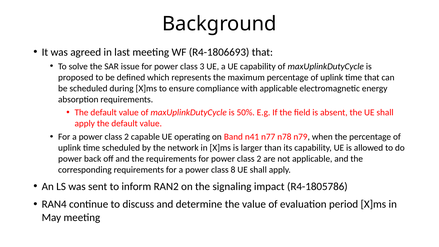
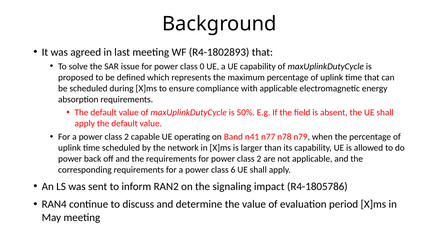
R4-1806693: R4-1806693 -> R4-1802893 (219, 52)
3: 3 -> 0 (202, 66)
8: 8 -> 6 (233, 170)
